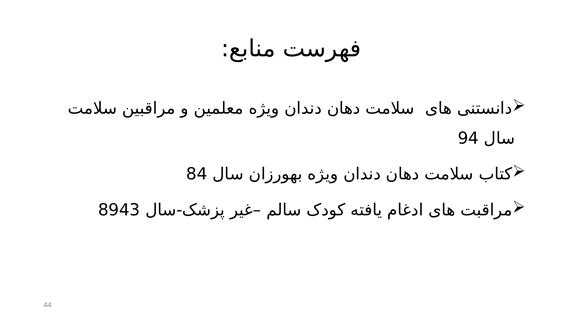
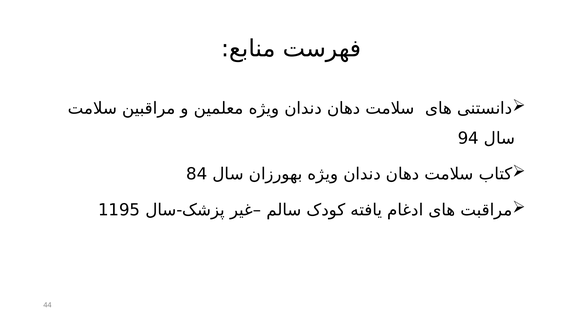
8943: 8943 -> 1195 (119, 210)
